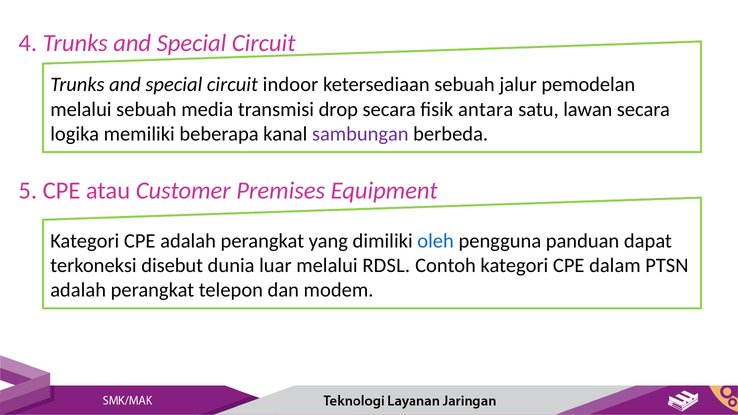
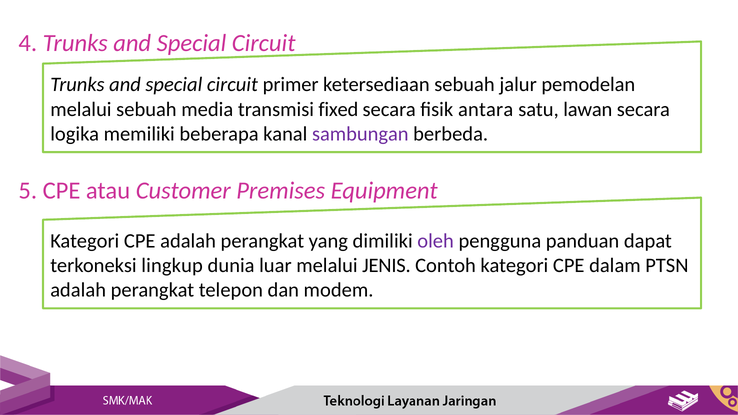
indoor: indoor -> primer (291, 85)
drop: drop -> fixed (338, 109)
oleh colour: blue -> purple (436, 241)
disebut: disebut -> lingkup (172, 266)
RDSL: RDSL -> JENIS (386, 266)
